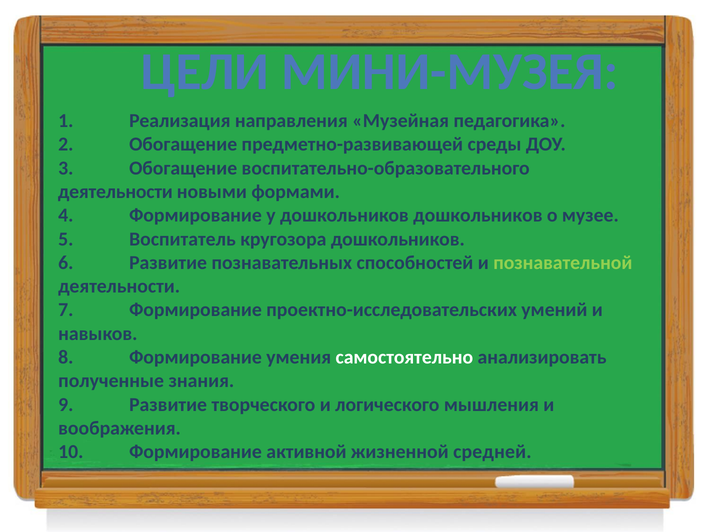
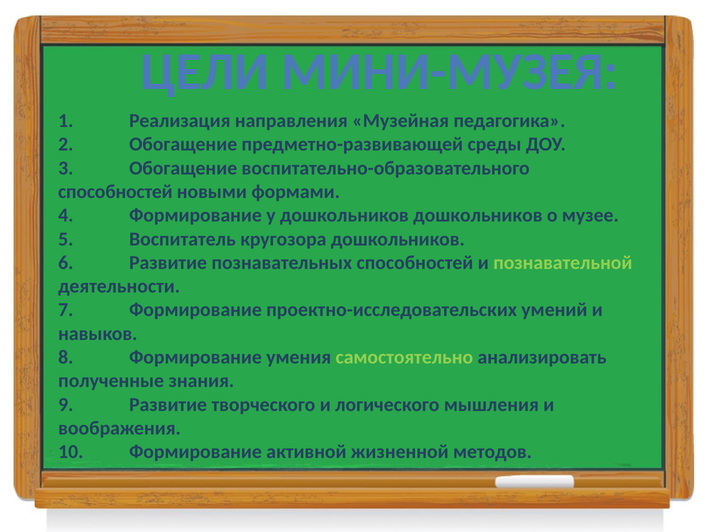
деятельности: деятельности -> способностей (115, 192)
самостоятельно colour: white -> light green (404, 357)
средней: средней -> методов (492, 452)
